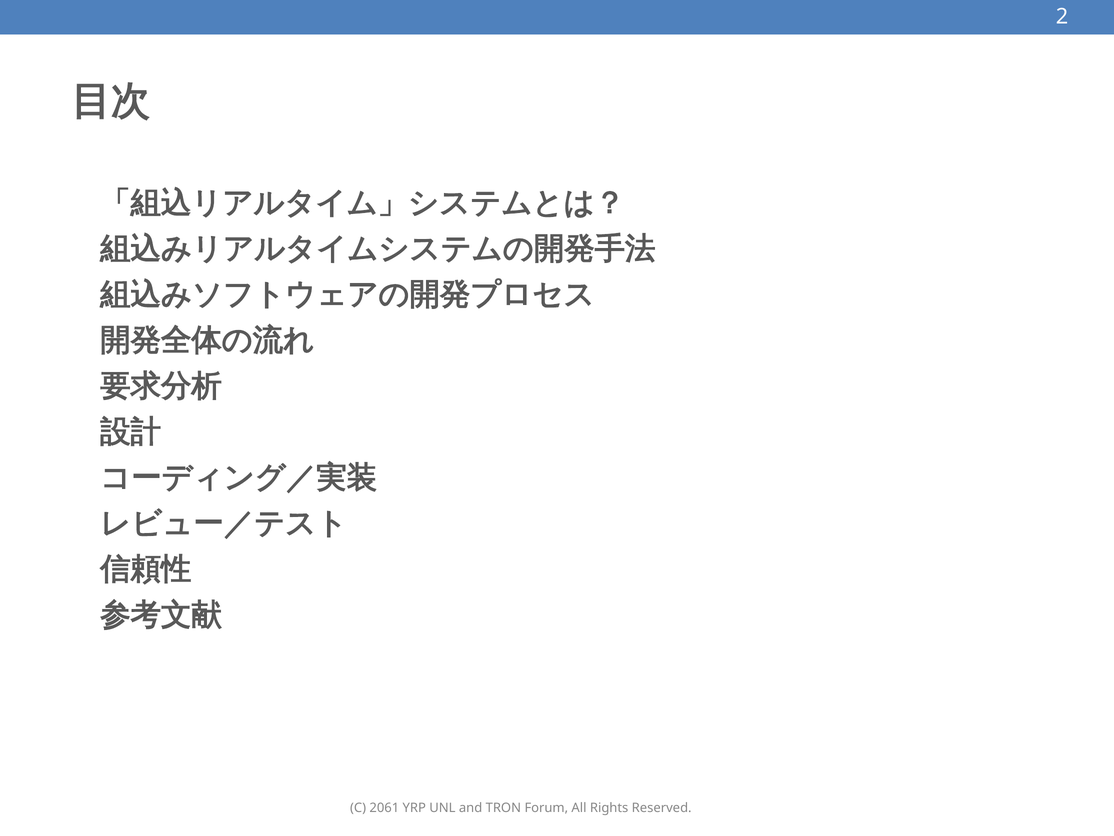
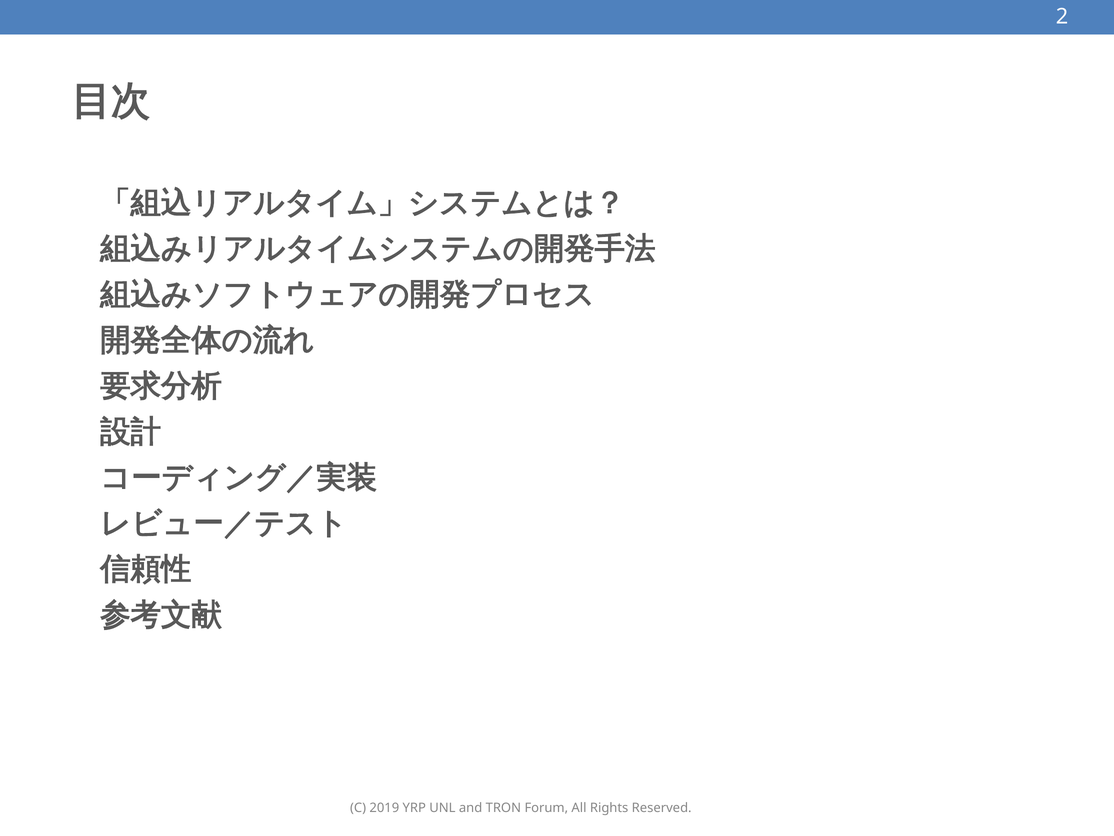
2061: 2061 -> 2019 (384, 808)
